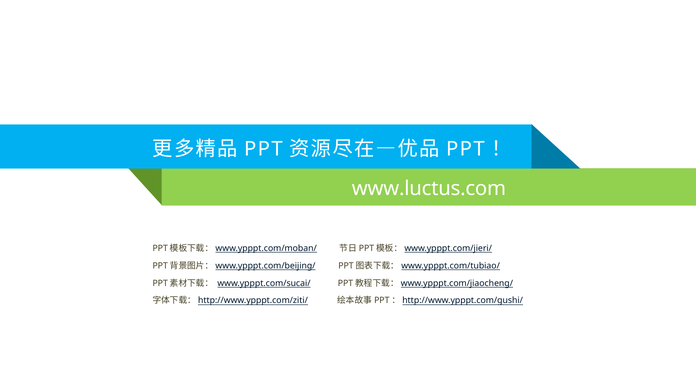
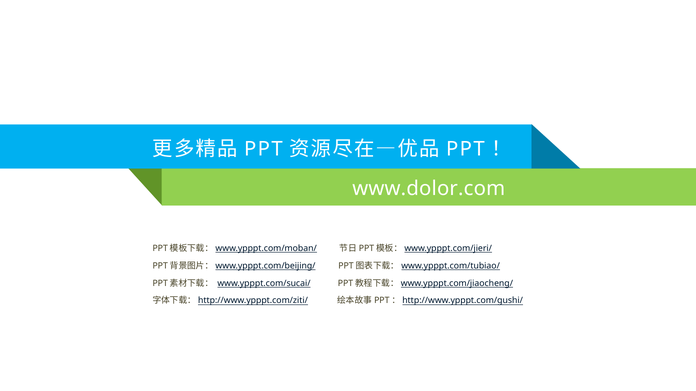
www.luctus.com: www.luctus.com -> www.dolor.com (429, 189)
